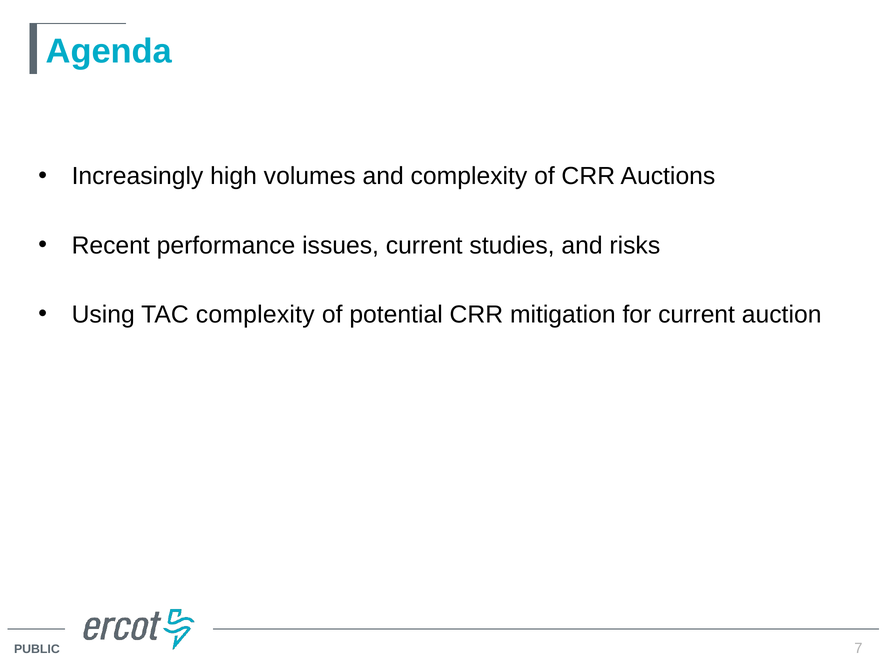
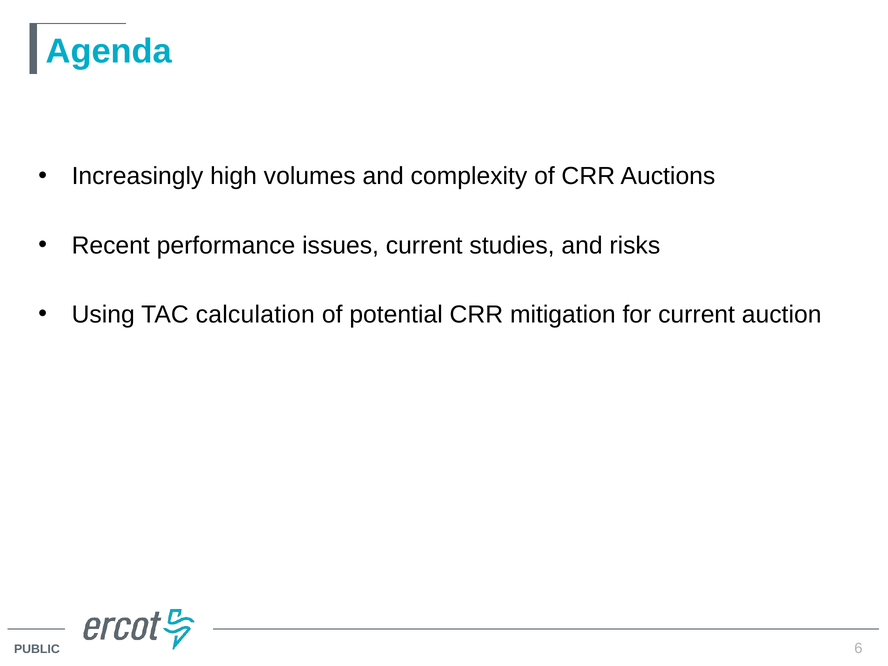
TAC complexity: complexity -> calculation (255, 314)
7: 7 -> 6 (858, 648)
